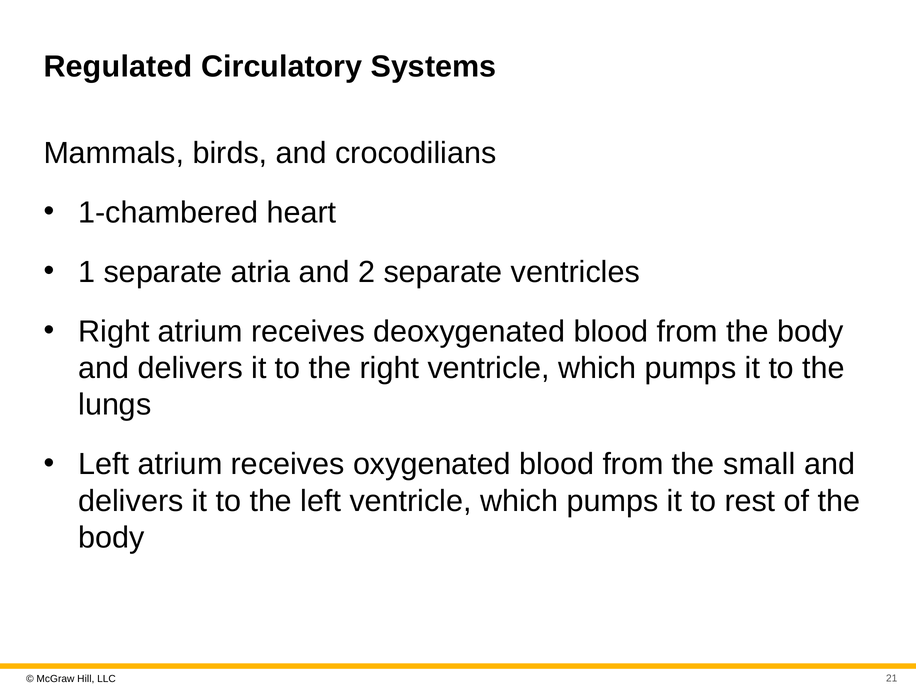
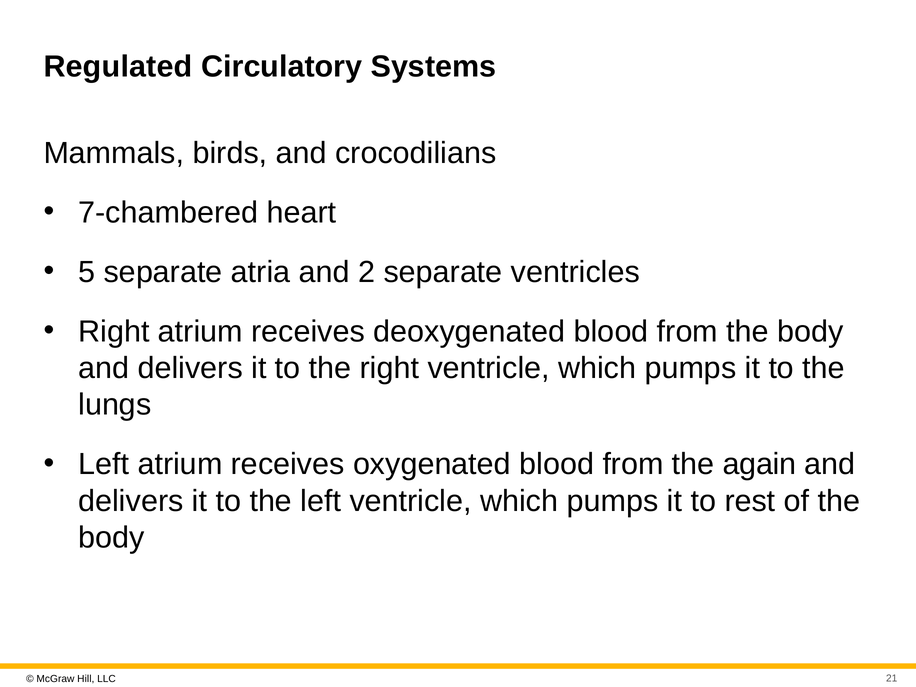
1-chambered: 1-chambered -> 7-chambered (168, 212)
1: 1 -> 5 (87, 272)
small: small -> again (760, 464)
